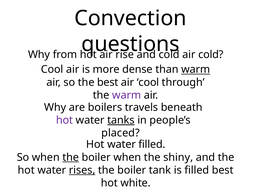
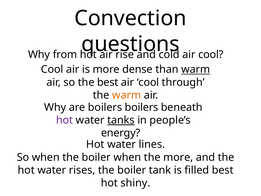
cold: cold -> cool (211, 55)
warm colour: purple -> orange (127, 95)
boilers travels: travels -> boilers (142, 107)
placed: placed -> energy (121, 133)
water filled: filled -> lines (152, 144)
the underline: present -> none (71, 157)
the shiny: shiny -> more (178, 157)
rises underline: present -> none (82, 170)
white: white -> shiny (135, 183)
